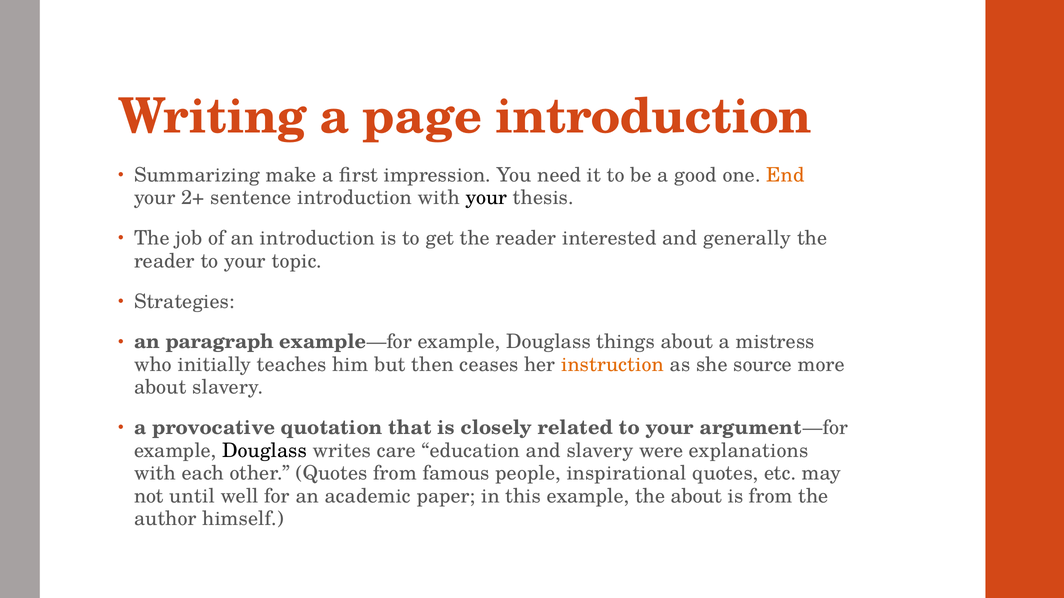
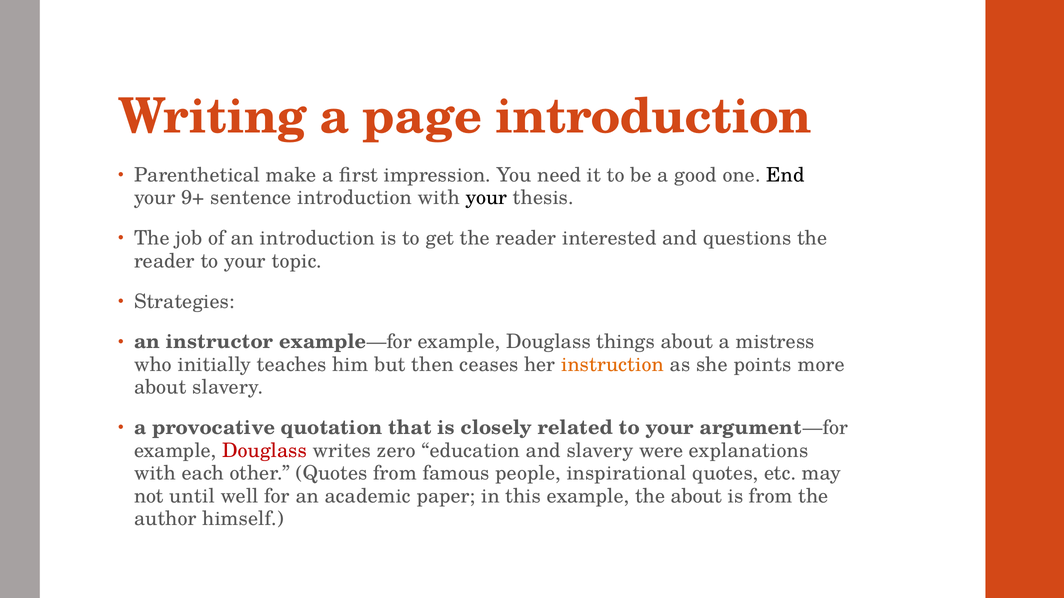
Summarizing: Summarizing -> Parenthetical (197, 175)
End colour: orange -> black (785, 175)
2+: 2+ -> 9+ (193, 198)
generally: generally -> questions (747, 238)
paragraph: paragraph -> instructor (220, 342)
source: source -> points (763, 365)
Douglass colour: black -> red (265, 451)
care: care -> zero (396, 451)
